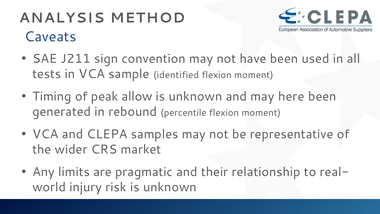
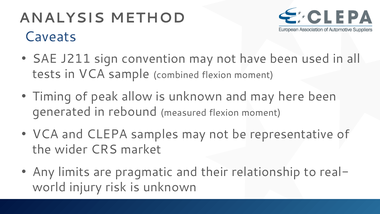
identified: identified -> combined (176, 75)
percentile: percentile -> measured (183, 113)
